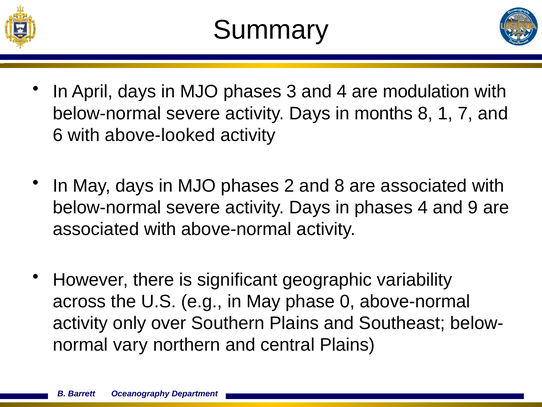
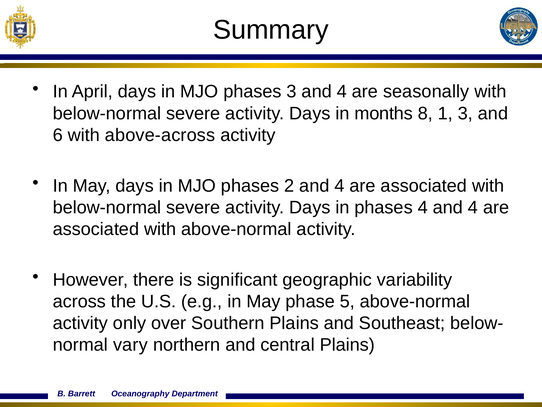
modulation: modulation -> seasonally (426, 92)
1 7: 7 -> 3 (465, 113)
above-looked: above-looked -> above-across (160, 135)
2 and 8: 8 -> 4 (340, 185)
4 and 9: 9 -> 4 (473, 207)
0: 0 -> 5 (347, 301)
